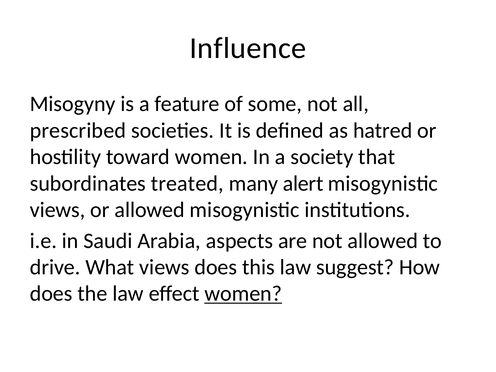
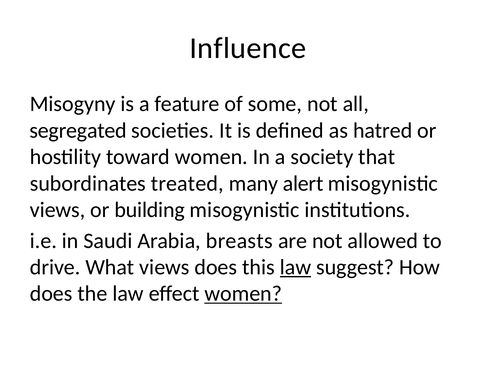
prescribed: prescribed -> segregated (78, 131)
or allowed: allowed -> building (150, 210)
aspects: aspects -> breasts (239, 241)
law underline: none -> present (295, 267)
